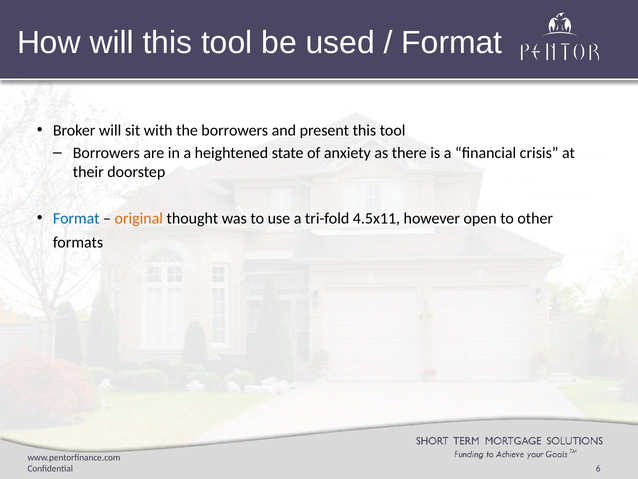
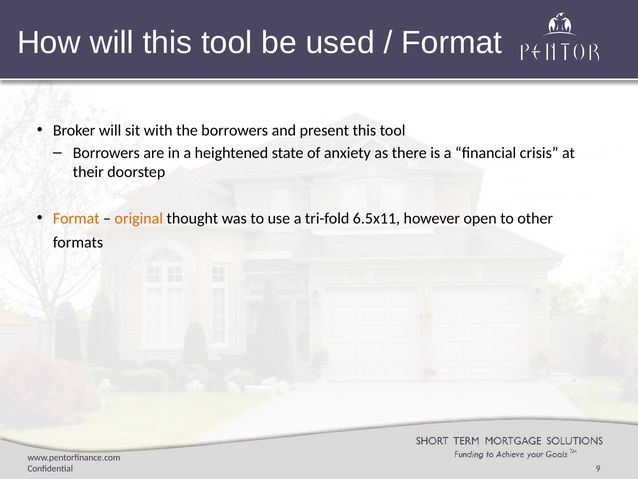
Format colour: blue -> orange (76, 218)
4.5x11: 4.5x11 -> 6.5x11 (376, 218)
6: 6 -> 9 (598, 468)
